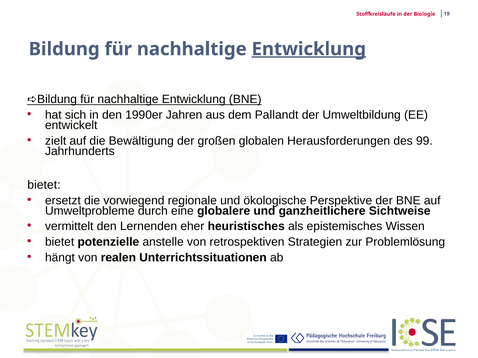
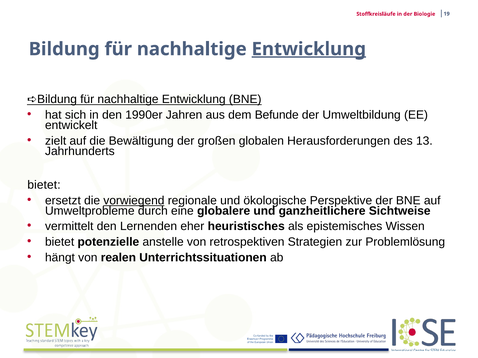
Pallandt: Pallandt -> Befunde (277, 115)
99: 99 -> 13 (424, 141)
vorwiegend underline: none -> present (134, 201)
